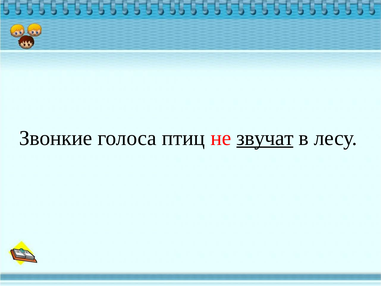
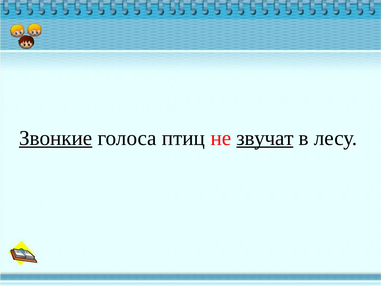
Звонкие underline: none -> present (56, 138)
